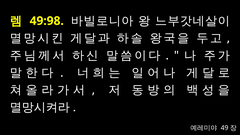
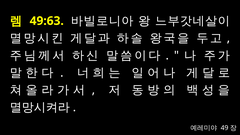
49:98: 49:98 -> 49:63 (47, 21)
